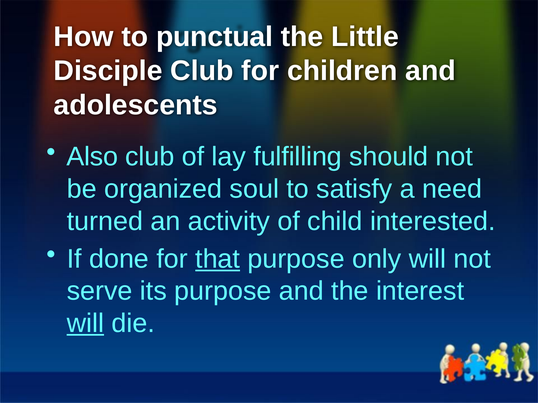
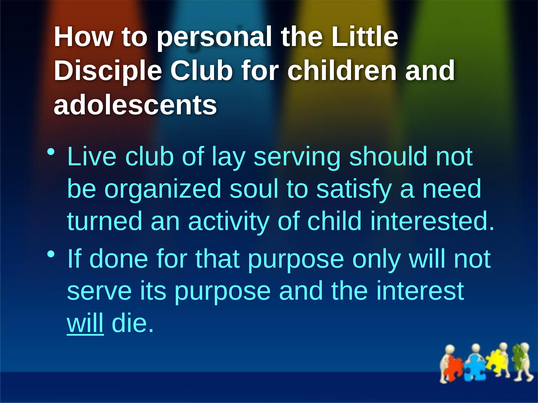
punctual: punctual -> personal (214, 37)
Also: Also -> Live (92, 157)
fulfilling: fulfilling -> serving (297, 157)
that underline: present -> none (218, 259)
